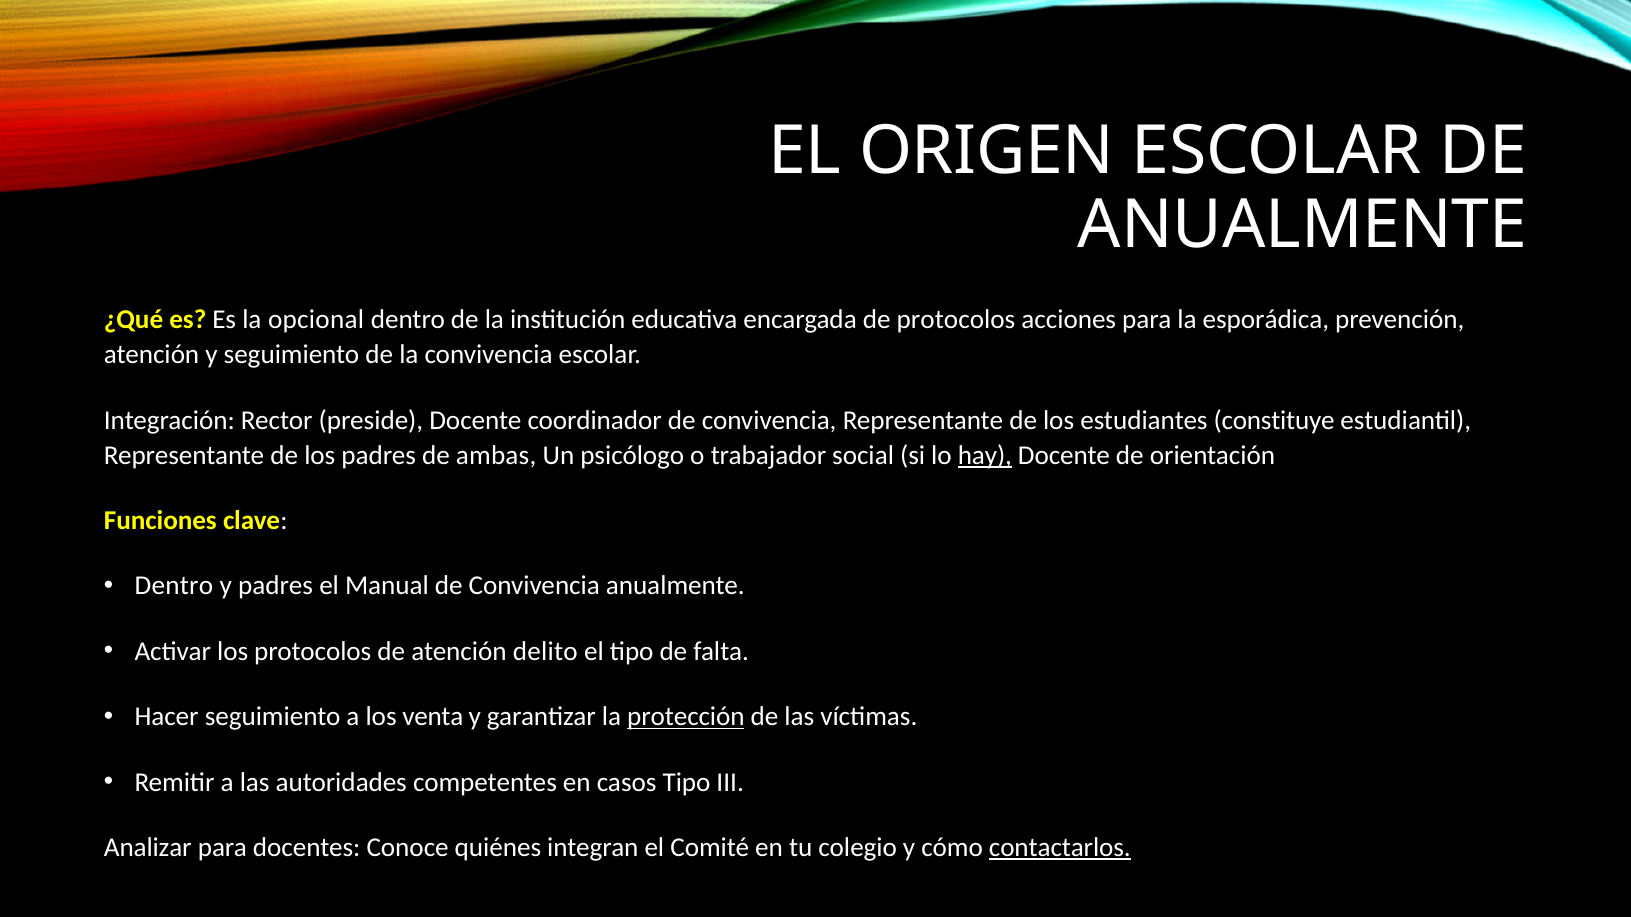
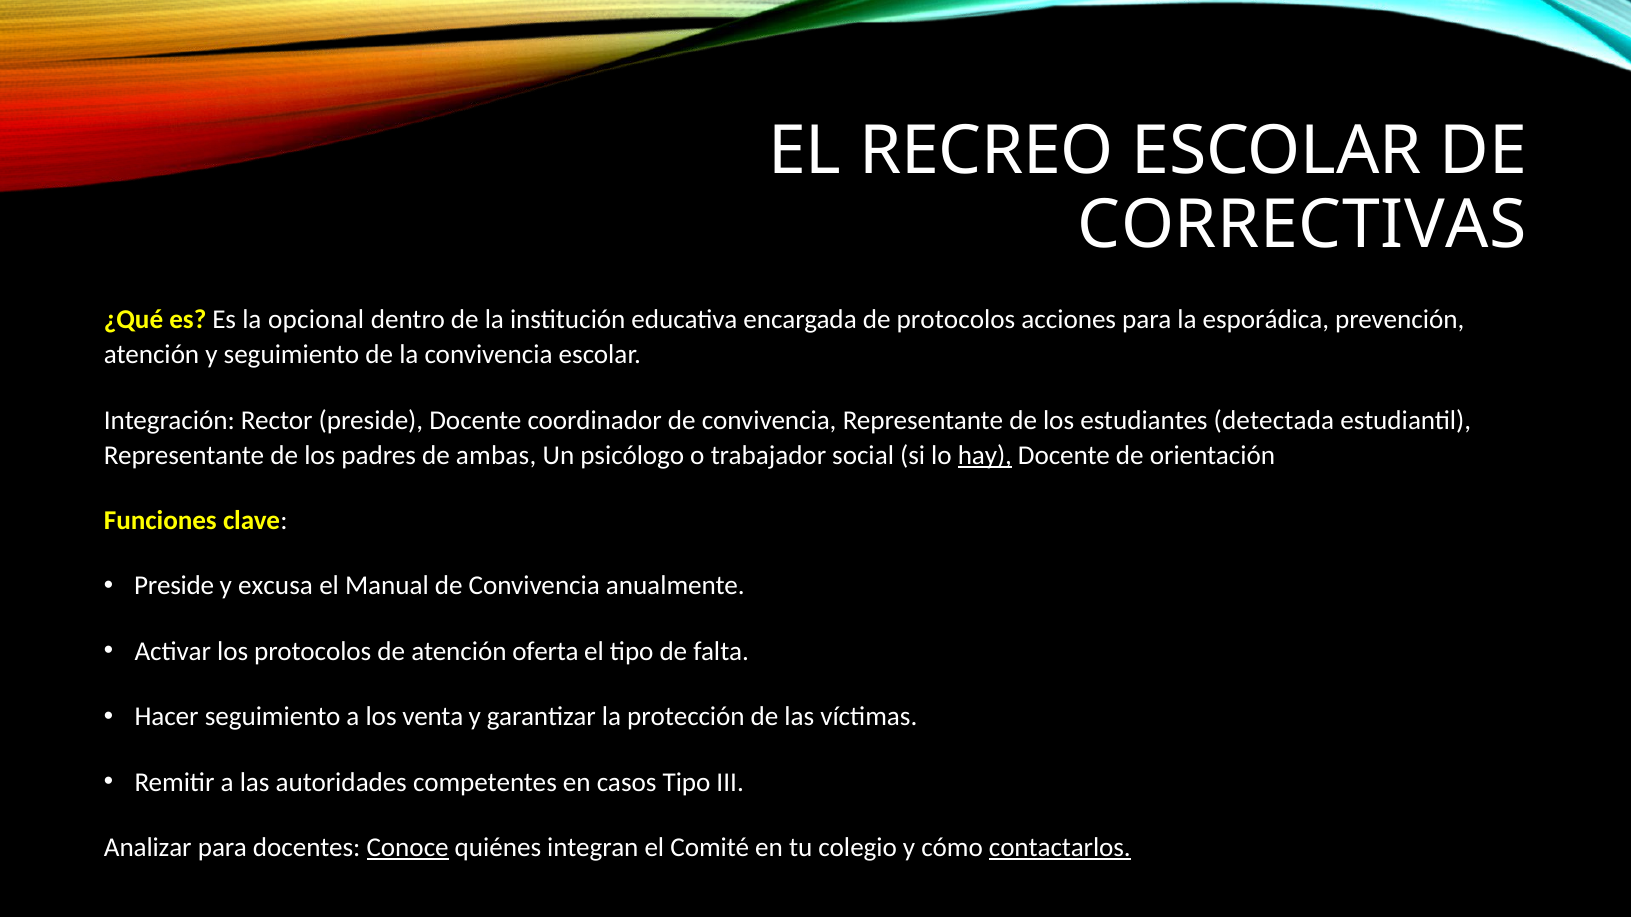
ORIGEN: ORIGEN -> RECREO (986, 152)
ANUALMENTE: ANUALMENTE -> CORRECTIVAS (1302, 225)
constituye: constituye -> detectada (1274, 420)
Dentro: Dentro -> Preside (174, 586)
y padres: padres -> excusa (275, 586)
delito: delito -> oferta (546, 652)
protección underline: present -> none (686, 717)
Conoce underline: none -> present (408, 848)
